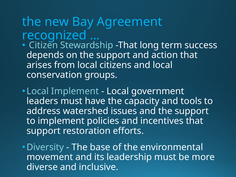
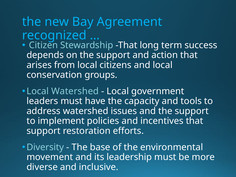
Local Implement: Implement -> Watershed (75, 91)
